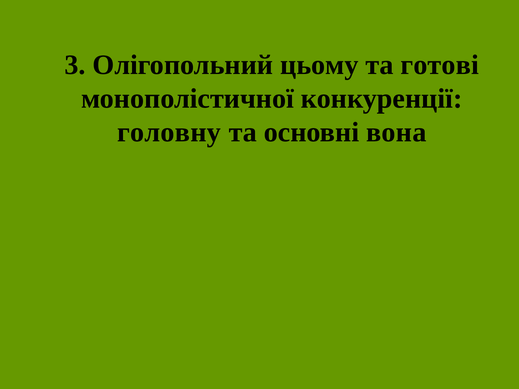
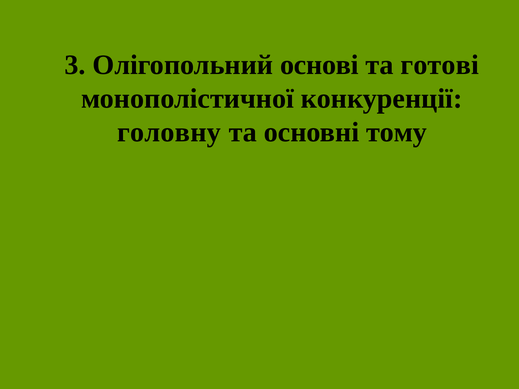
цьому: цьому -> основі (319, 65)
вона: вона -> тому (396, 132)
